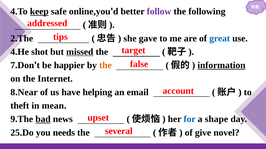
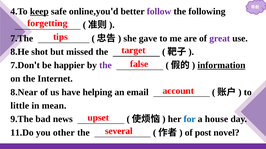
addressed: addressed -> forgetting (47, 23)
2.The: 2.The -> 7.The (22, 38)
great colour: blue -> purple (220, 38)
4.He: 4.He -> 8.He (20, 52)
missed underline: present -> none (80, 52)
the colour: orange -> purple (105, 66)
theft: theft -> little (20, 106)
bad underline: present -> none (43, 120)
shape: shape -> house (216, 120)
25.Do: 25.Do -> 11.Do (22, 133)
needs: needs -> other (64, 133)
give: give -> post (203, 133)
